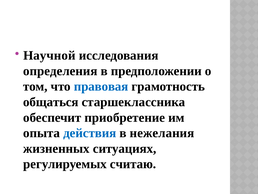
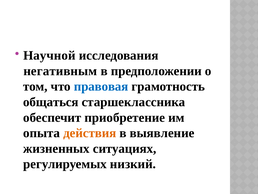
определения: определения -> негативным (60, 71)
действия colour: blue -> orange (90, 133)
нежелания: нежелания -> выявление (162, 133)
считаю: считаю -> низкий (133, 164)
